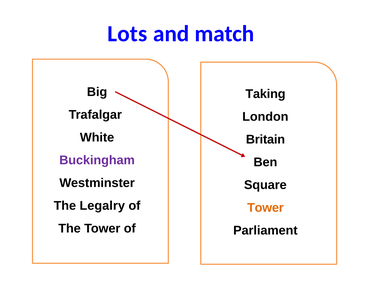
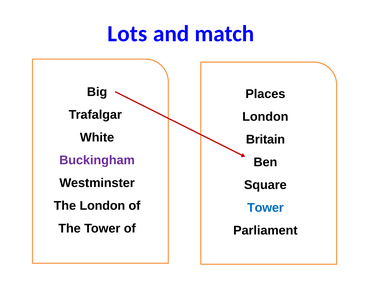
Taking: Taking -> Places (265, 94)
The Legalry: Legalry -> London (102, 205)
Tower colour: orange -> blue (265, 207)
